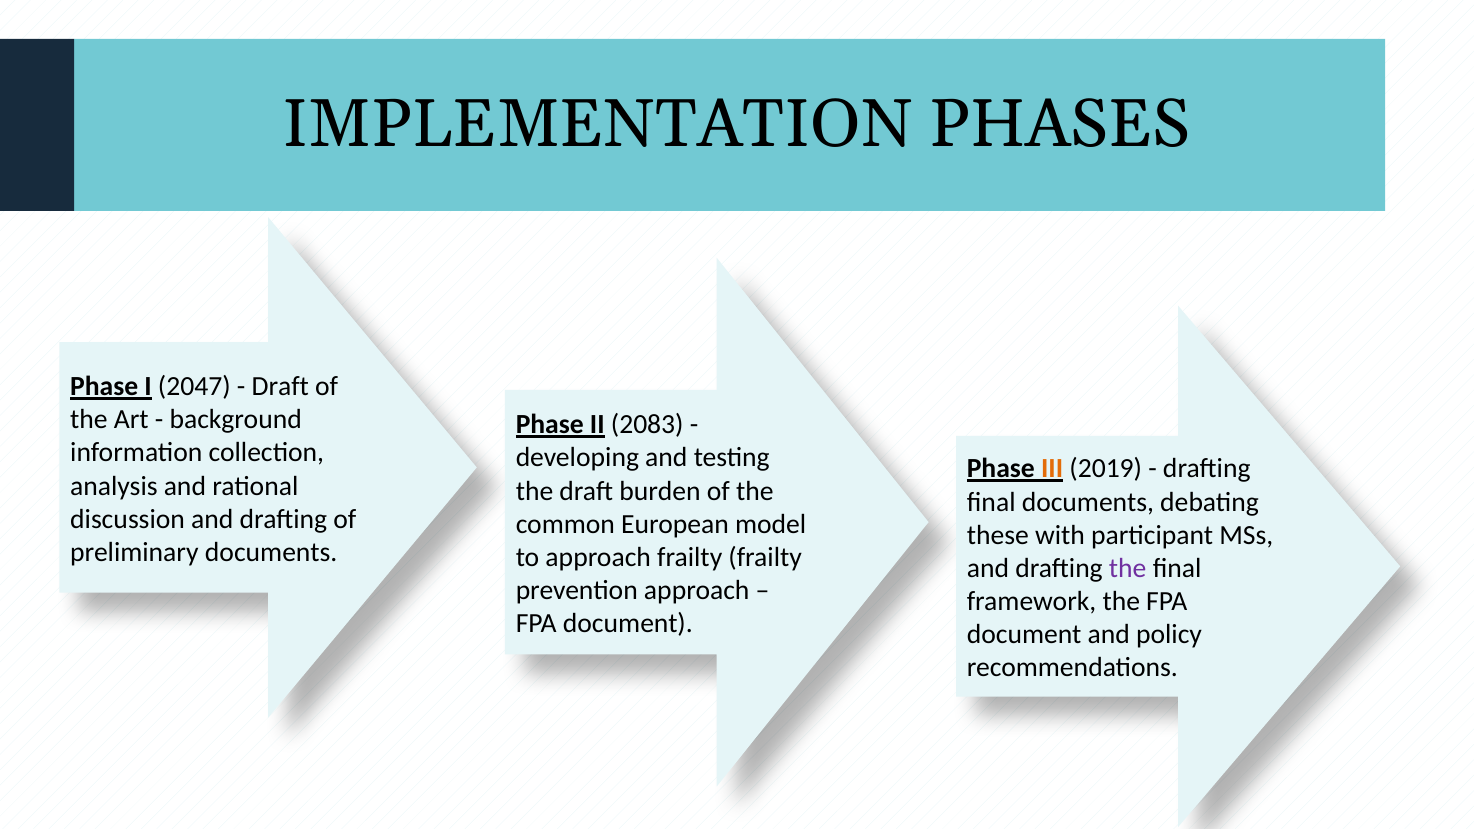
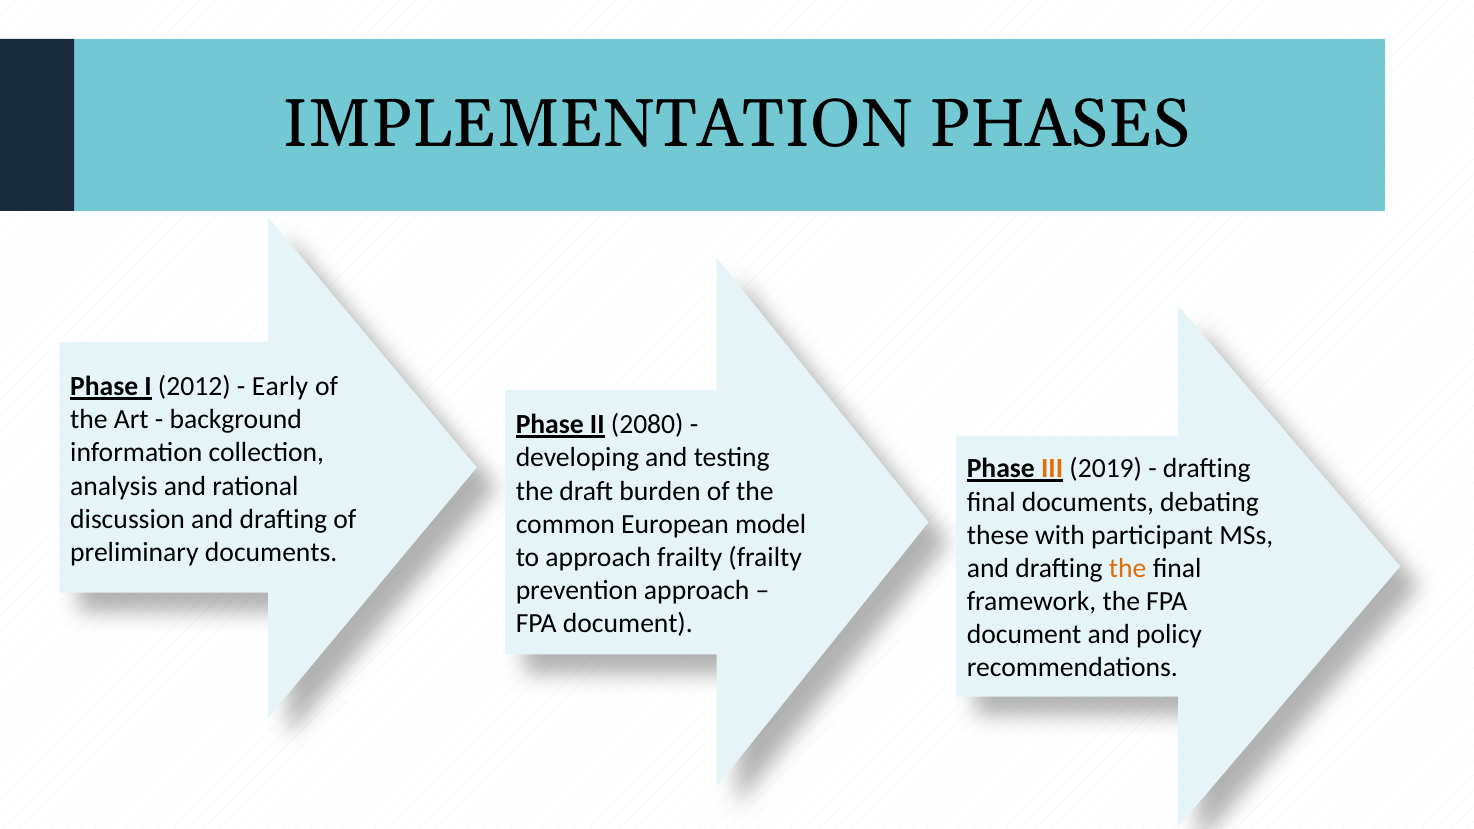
2047: 2047 -> 2012 (194, 387)
Draft: Draft -> Early (280, 387)
2083: 2083 -> 2080 (647, 425)
the colour: purple -> orange (1128, 568)
